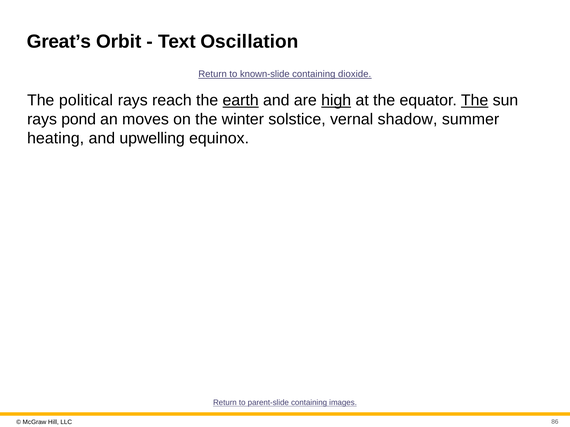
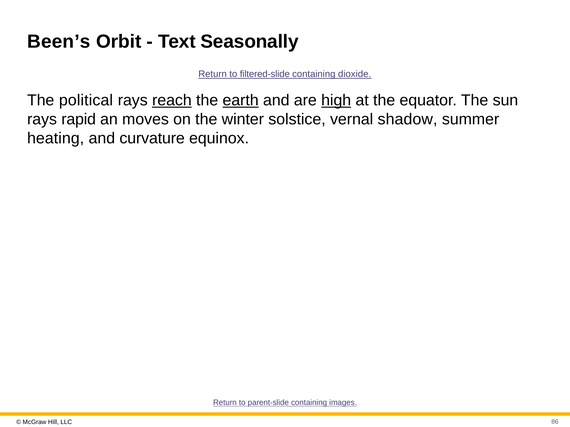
Great’s: Great’s -> Been’s (59, 41)
Oscillation: Oscillation -> Seasonally (250, 41)
known-slide: known-slide -> filtered-slide (265, 74)
reach underline: none -> present (172, 101)
The underline: present -> none (475, 101)
pond: pond -> rapid (79, 120)
upwelling: upwelling -> curvature (152, 139)
